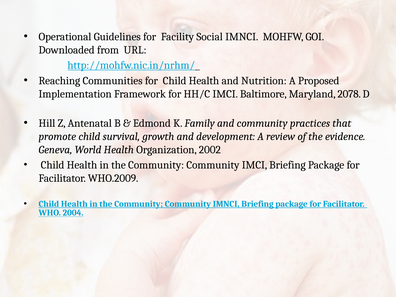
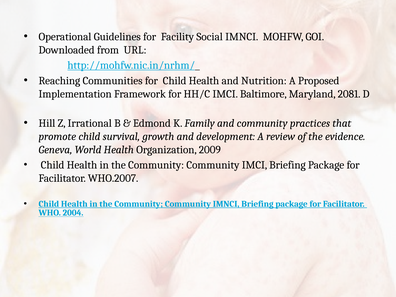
2078: 2078 -> 2081 (349, 94)
Antenatal: Antenatal -> Irrational (90, 123)
2002: 2002 -> 2009 (210, 150)
WHO.2009: WHO.2009 -> WHO.2007 (113, 178)
